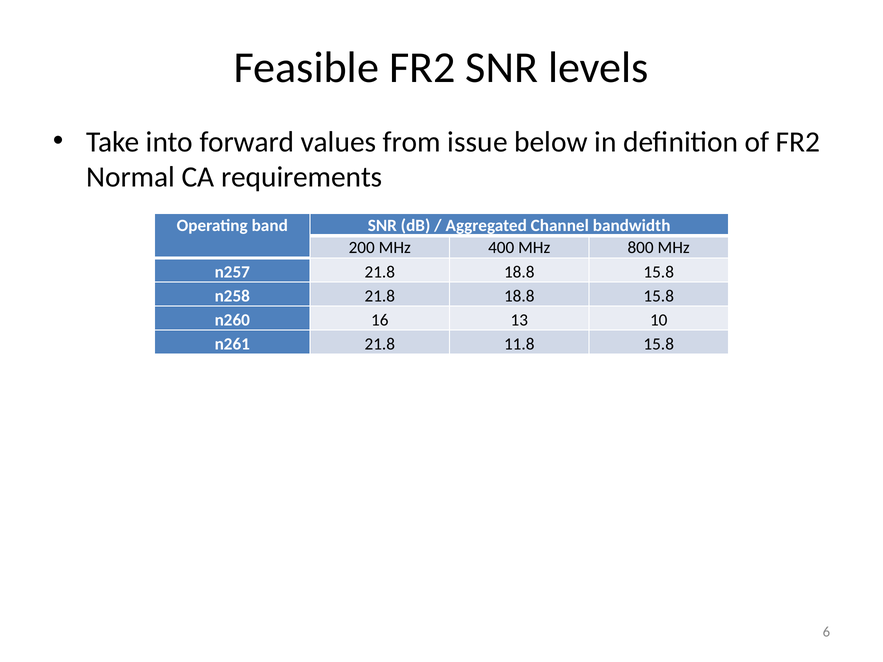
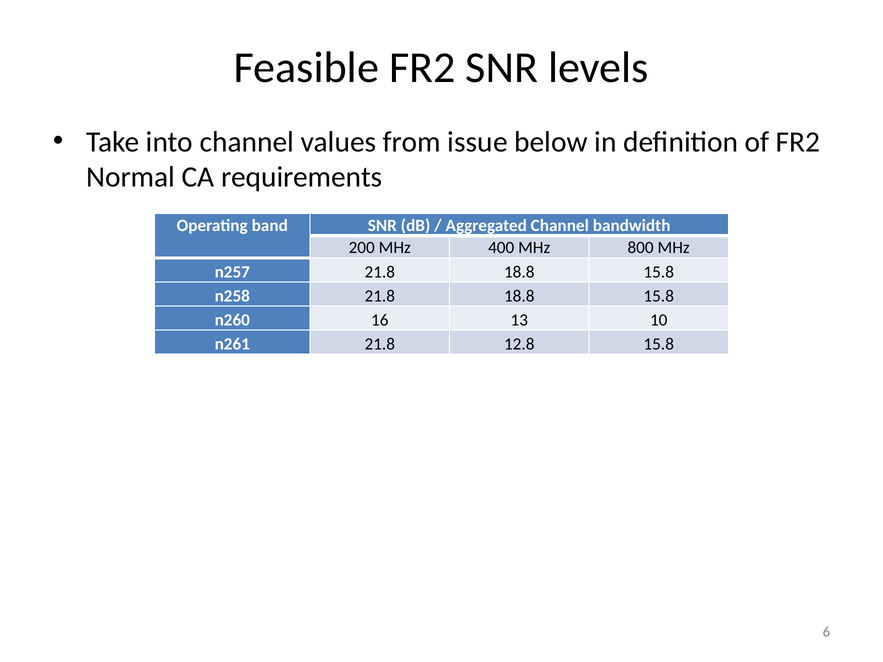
into forward: forward -> channel (247, 142)
11.8: 11.8 -> 12.8 (519, 344)
